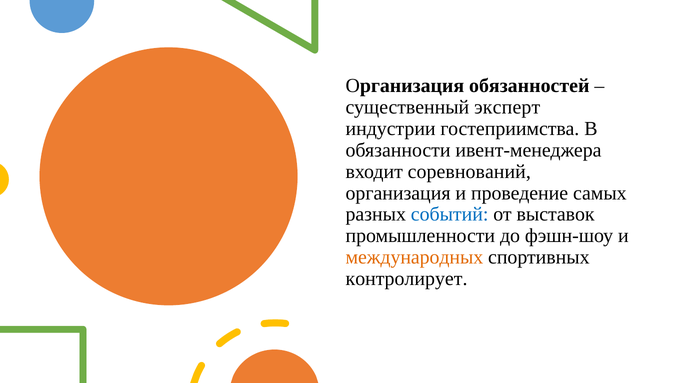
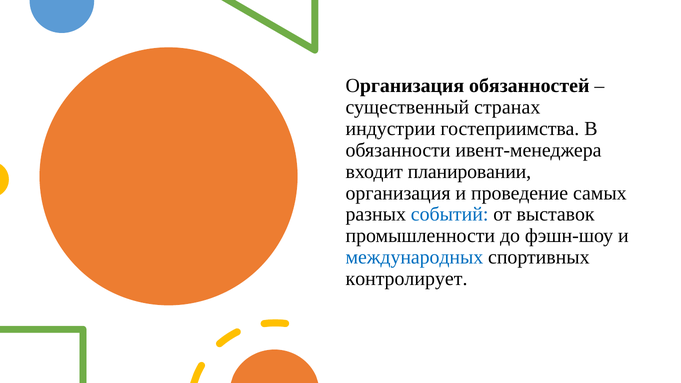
эксперт: эксперт -> странах (507, 107)
соревнований: соревнований -> планировании (469, 172)
международных colour: orange -> blue (414, 257)
